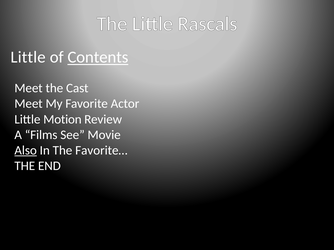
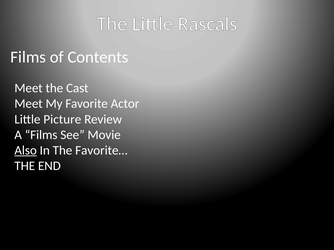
Little: Little -> Films (28, 57)
Contents underline: present -> none (98, 57)
Motion: Motion -> Picture (62, 119)
